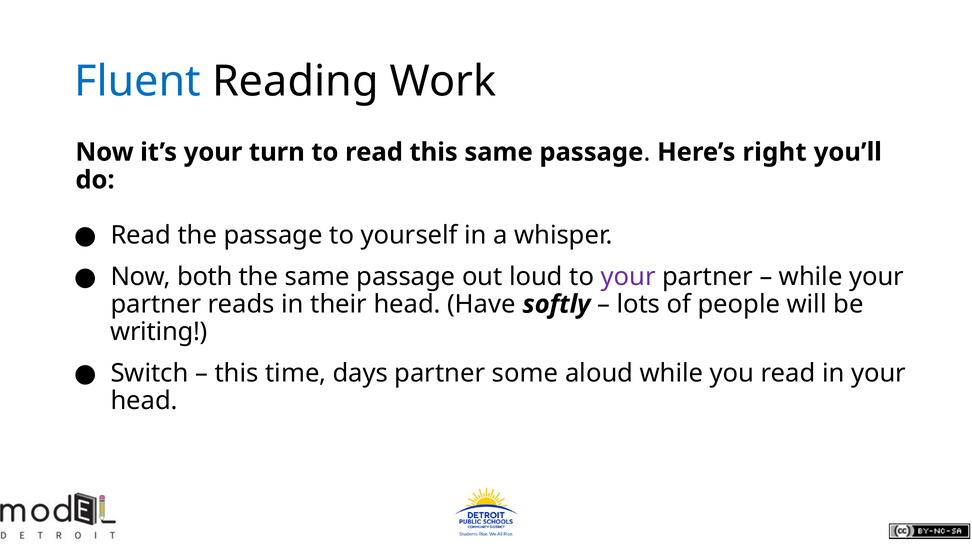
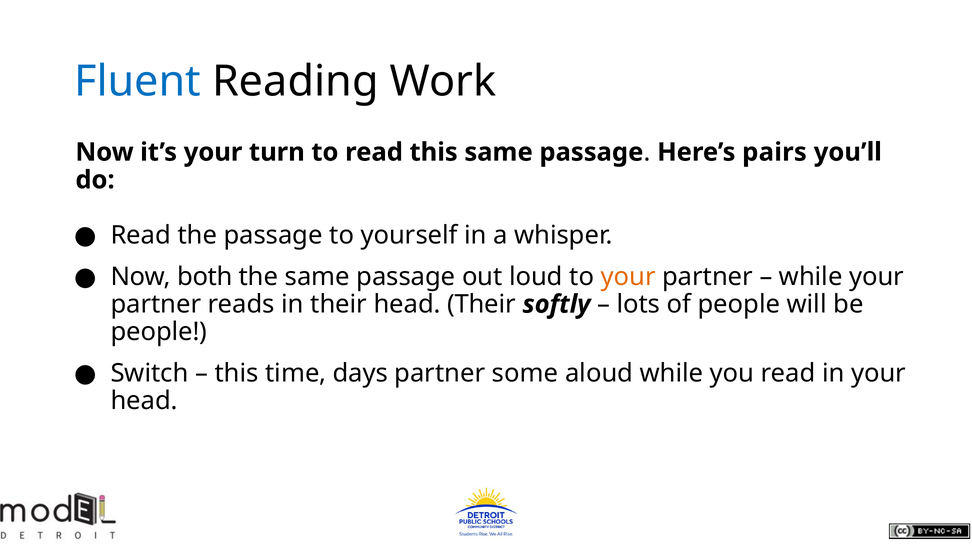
right: right -> pairs (774, 152)
your colour: purple -> orange (628, 276)
head Have: Have -> Their (482, 304)
writing: writing -> people (159, 332)
